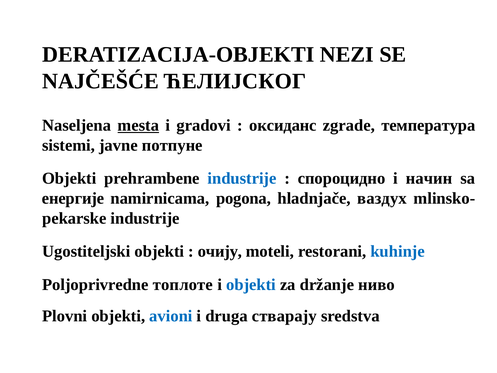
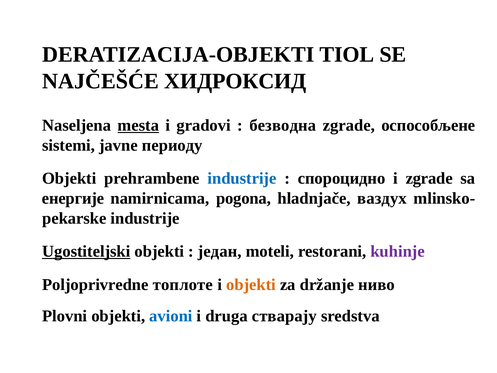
NEZI: NEZI -> TIOL (347, 55)
ЋЕЛИЈСКОГ: ЋЕЛИЈСКОГ -> ХИДРОКСИД (235, 81)
оксиданс: оксиданс -> безводна (283, 125)
температура: температура -> оспособљене (428, 125)
потпуне: потпуне -> периоду (172, 145)
i начин: начин -> zgrade (429, 178)
Ugostiteljski underline: none -> present (86, 251)
очију: очију -> један (220, 251)
kuhinje colour: blue -> purple (398, 251)
objekti colour: blue -> orange (251, 284)
